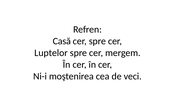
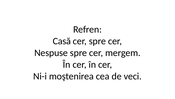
Luptelor: Luptelor -> Nespuse (51, 53)
